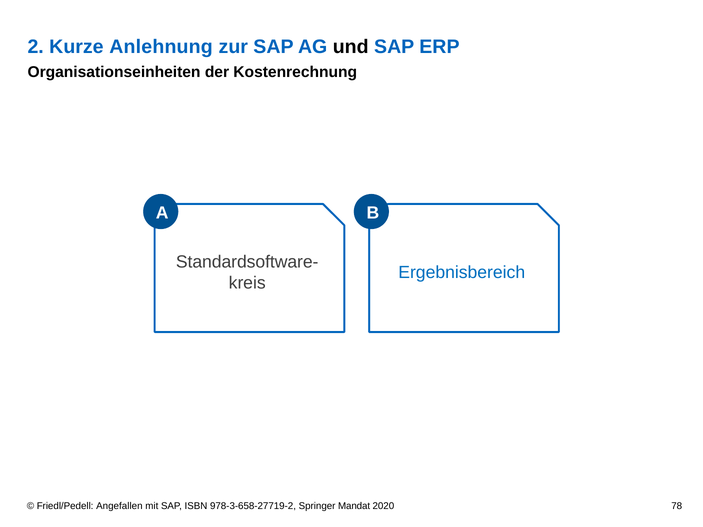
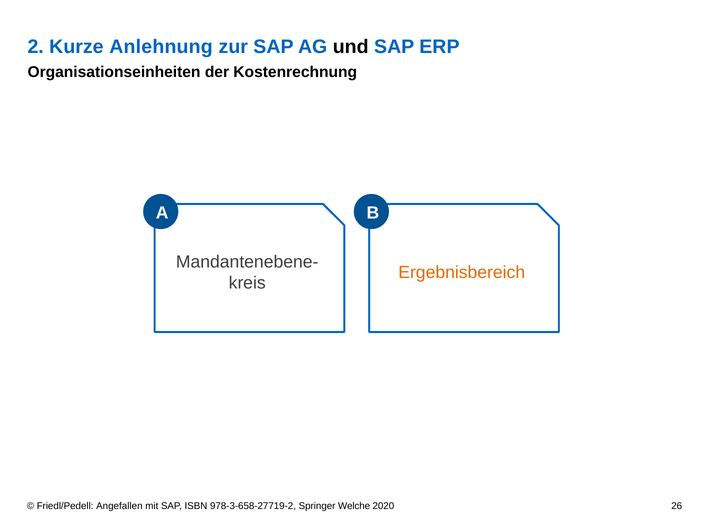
Standardsoftware-: Standardsoftware- -> Mandantenebene- (247, 262)
Ergebnisbereich colour: blue -> orange (462, 272)
Mandat: Mandat -> Welche (354, 506)
78: 78 -> 26 (677, 506)
